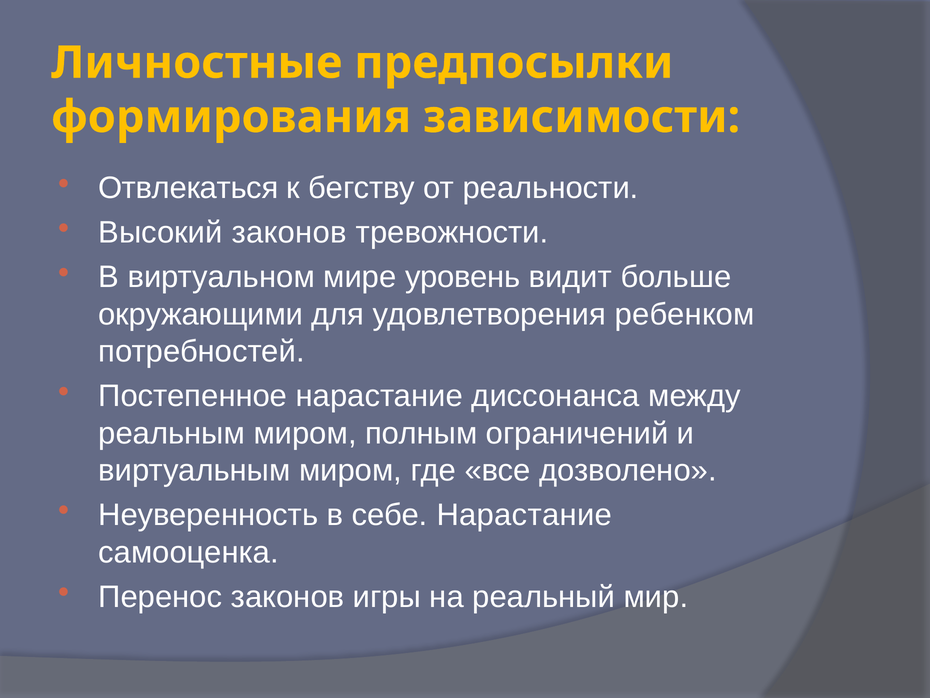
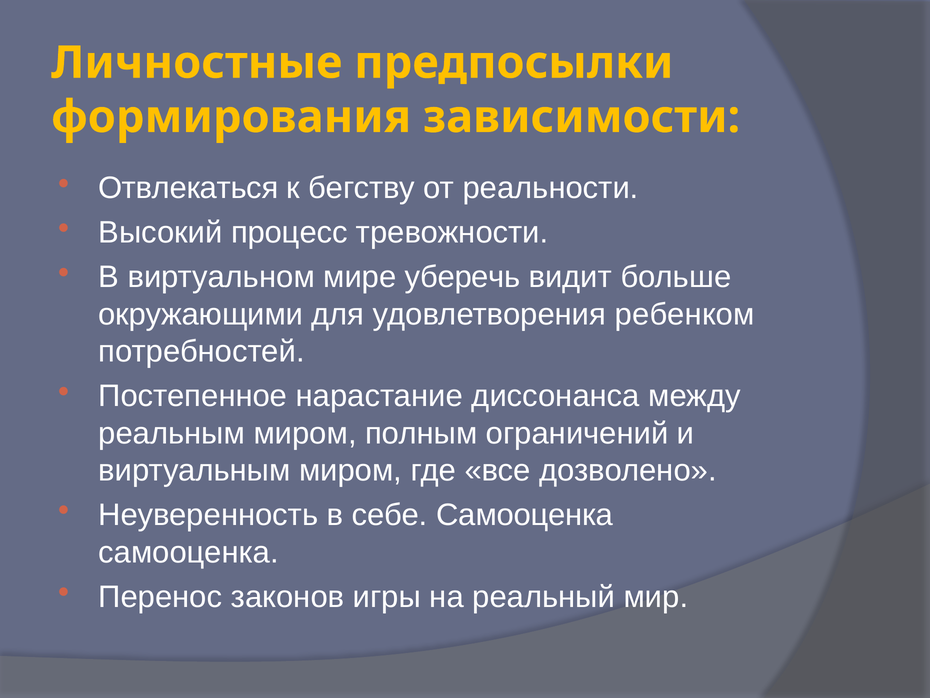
Высокий законов: законов -> процесс (289, 233)
уровень: уровень -> уберечь (463, 277)
себе Нарастание: Нарастание -> Самооценка (525, 515)
